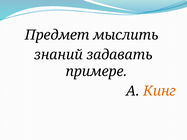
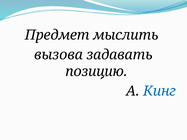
знаний: знаний -> вызова (59, 55)
примере: примере -> позицию (96, 72)
Кинг colour: orange -> blue (159, 91)
